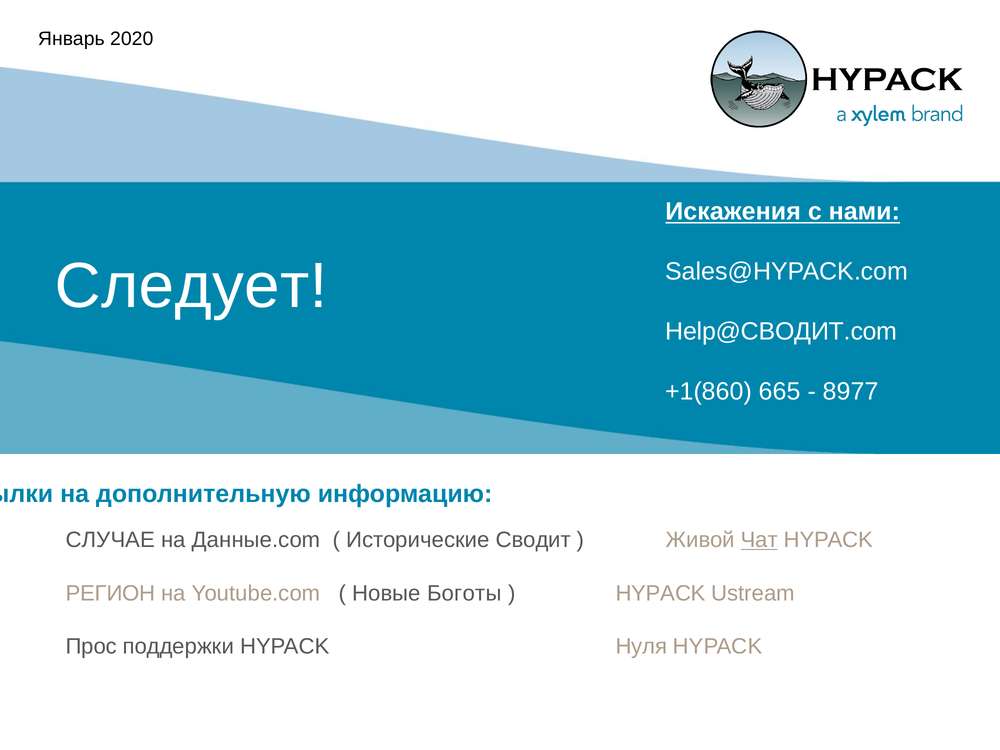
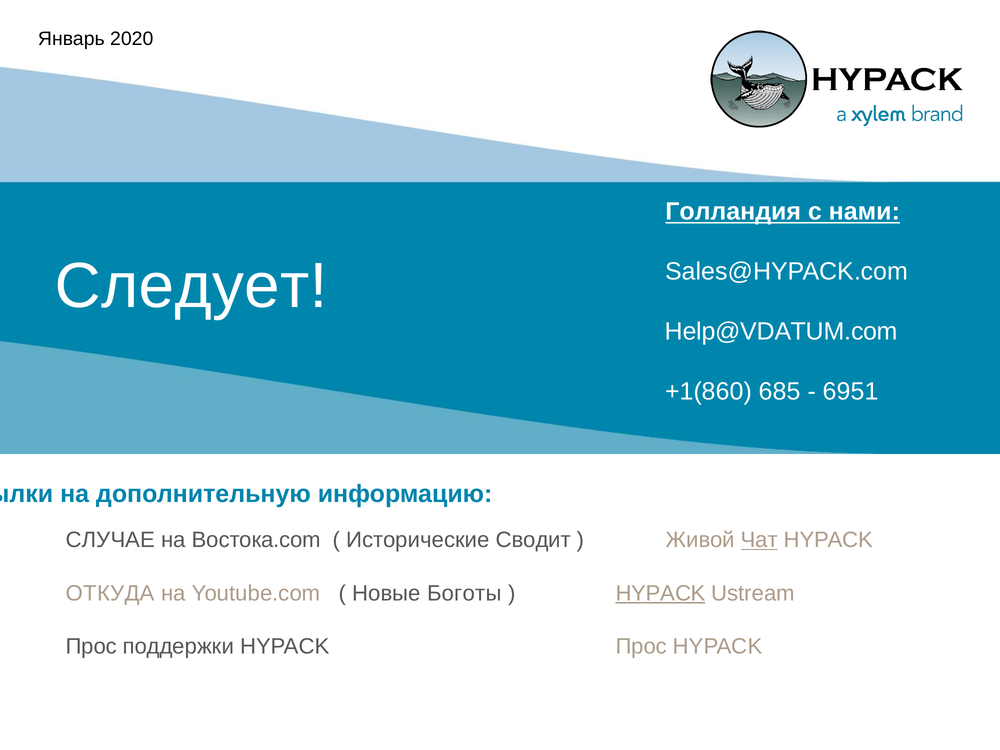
Искажения: Искажения -> Голландия (733, 212)
Help@СВОДИТ.com: Help@СВОДИТ.com -> Help@VDATUM.com (781, 332)
665: 665 -> 685 (780, 392)
8977: 8977 -> 6951 (851, 392)
Данные.com: Данные.com -> Востока.com (256, 540)
РЕГИОН: РЕГИОН -> ОТКУДА (110, 593)
HYPACK underline: none -> present (661, 593)
HYPACK Нуля: Нуля -> Прос (641, 647)
